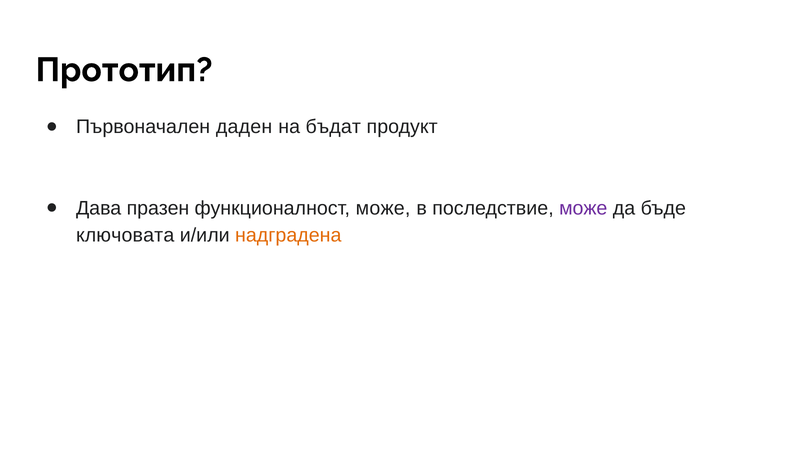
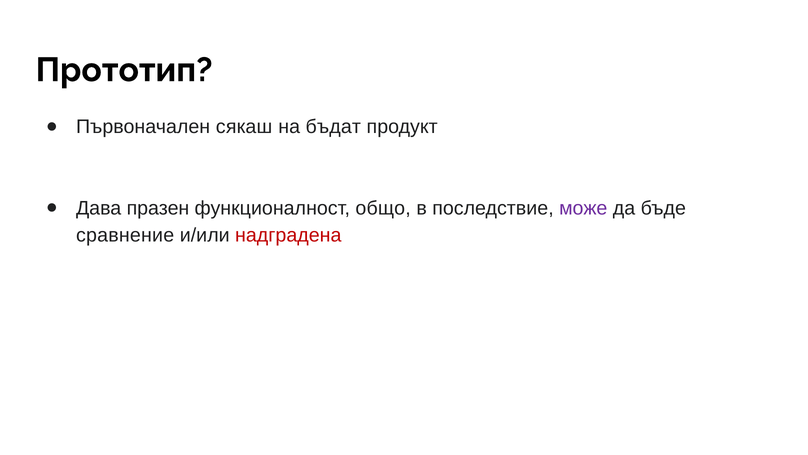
даден: даден -> сякаш (244, 127)
функционалност може: може -> общо (383, 208)
ключовата: ключовата -> сравнение (125, 235)
надградена colour: orange -> red (288, 235)
